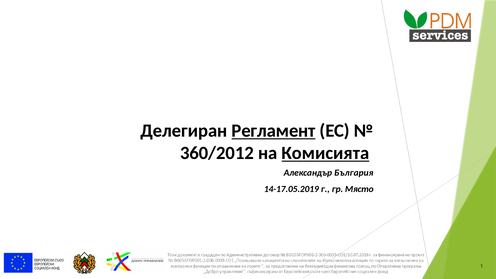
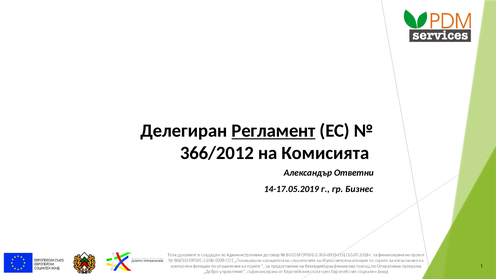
360/2012: 360/2012 -> 366/2012 (217, 153)
Комисията underline: present -> none (325, 153)
България: България -> Ответни (354, 173)
Място: Място -> Бизнес (359, 189)
